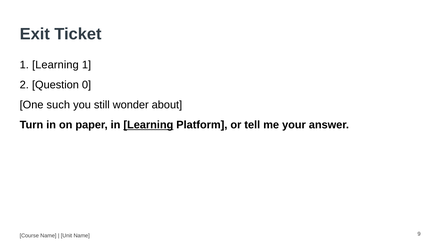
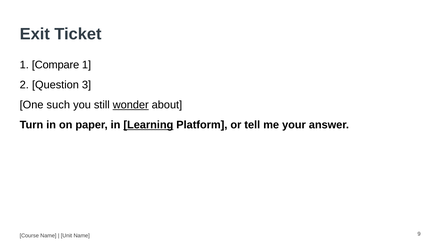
1 Learning: Learning -> Compare (56, 65)
0: 0 -> 3 (86, 85)
wonder underline: none -> present (131, 105)
